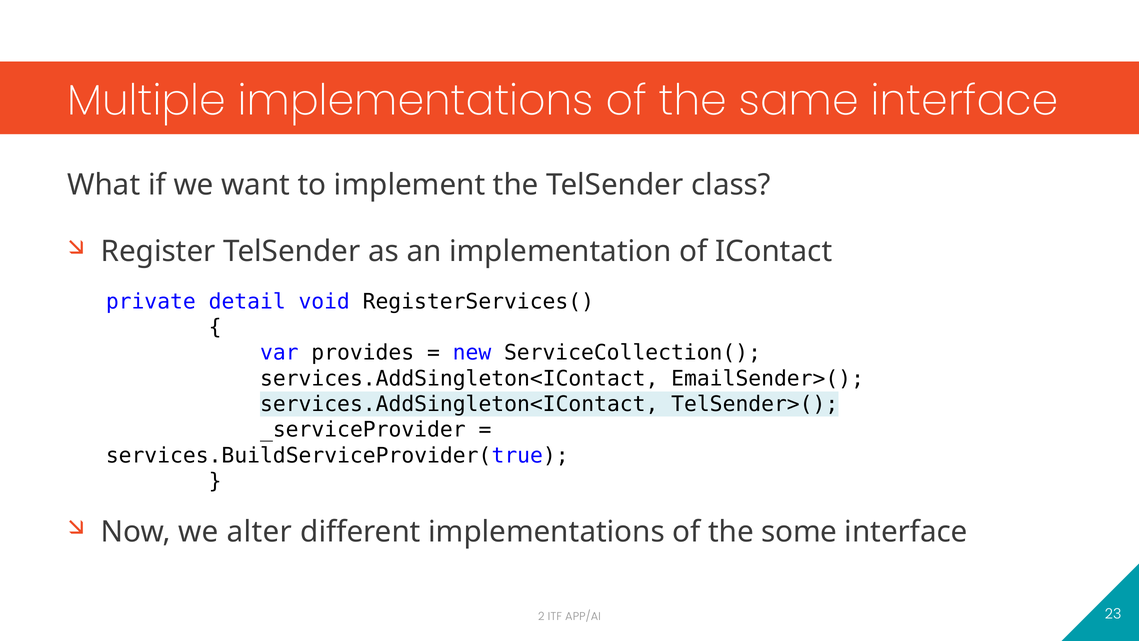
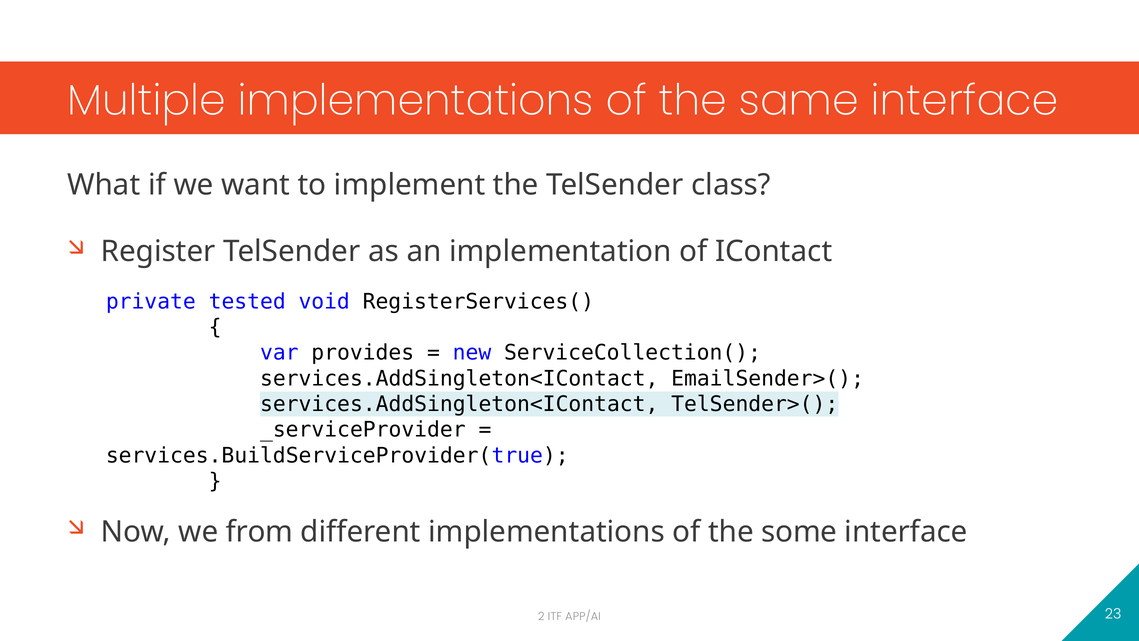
detail: detail -> tested (247, 301)
alter: alter -> from (260, 531)
